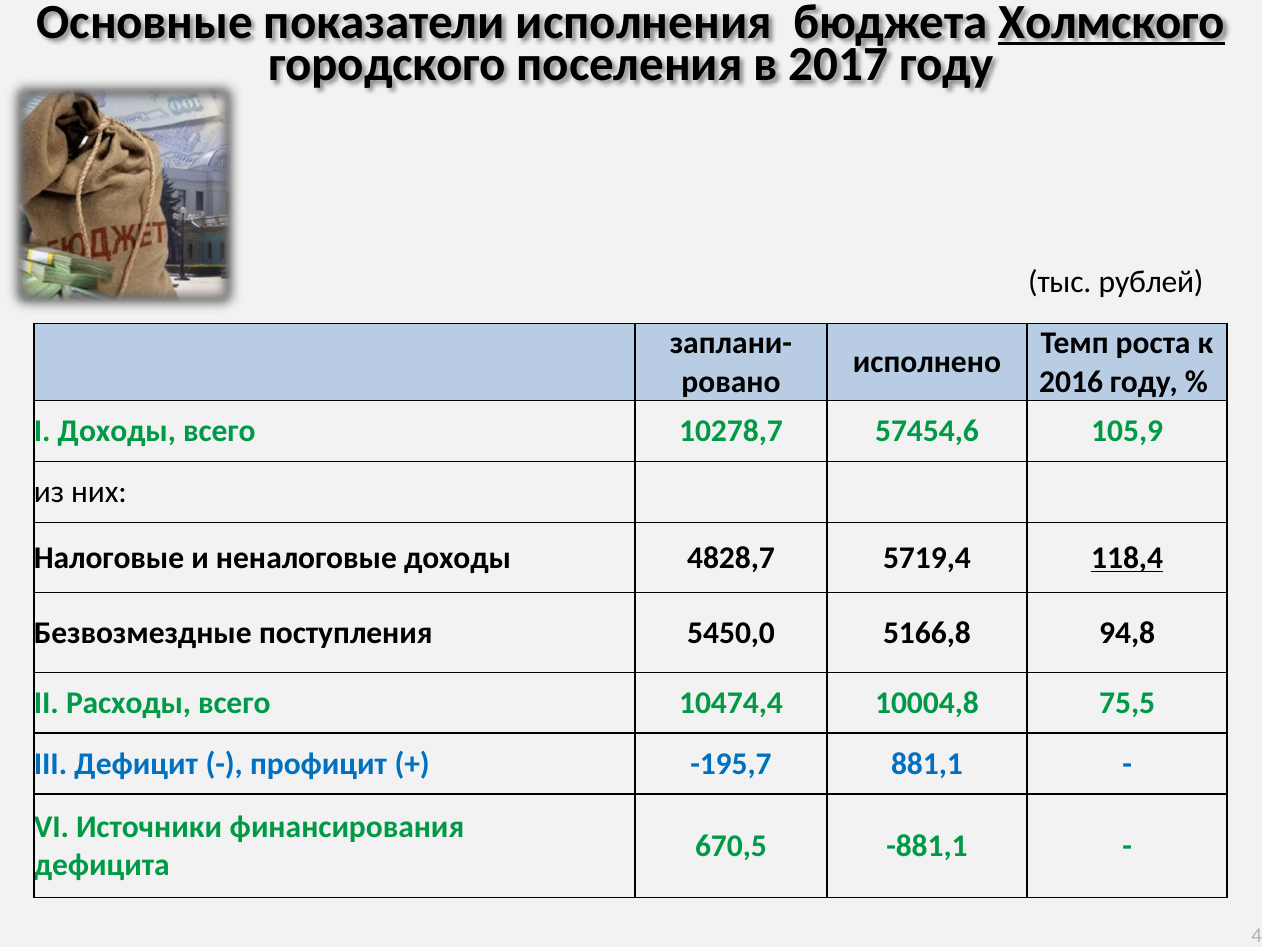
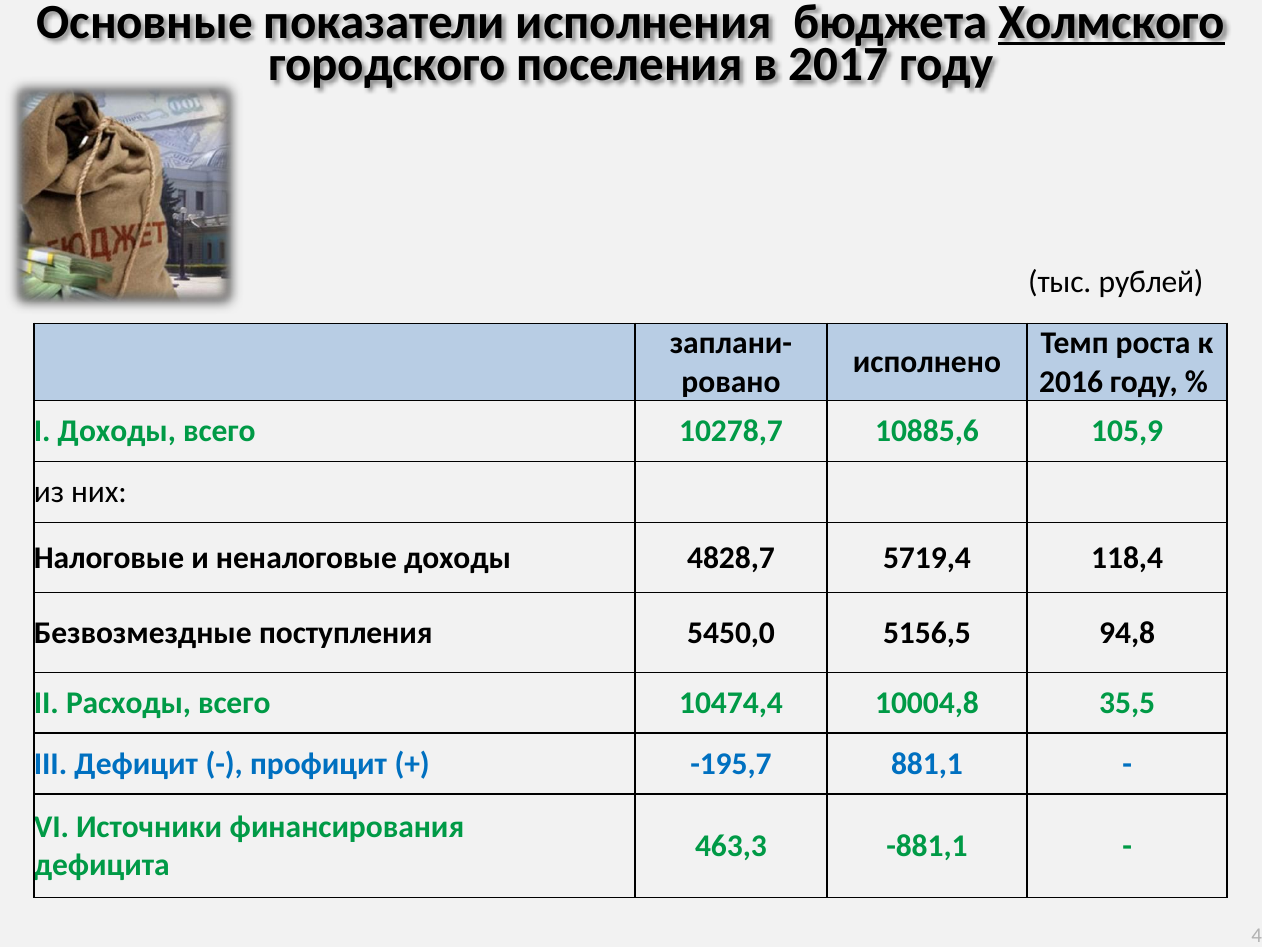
57454,6: 57454,6 -> 10885,6 (927, 431)
118,4 underline: present -> none (1127, 558)
5166,8: 5166,8 -> 5156,5 (927, 633)
75,5: 75,5 -> 35,5 (1127, 703)
670,5: 670,5 -> 463,3 (731, 846)
